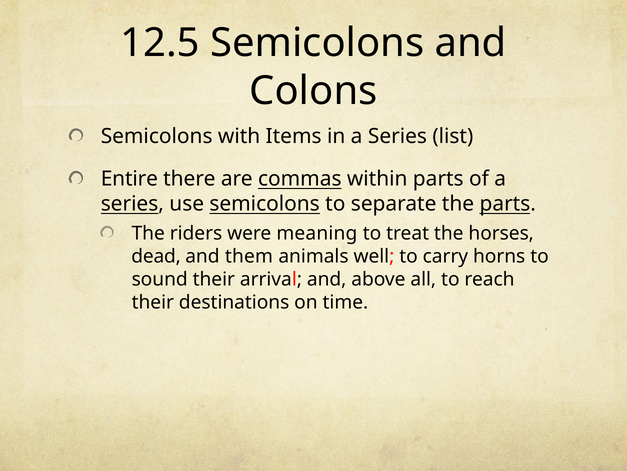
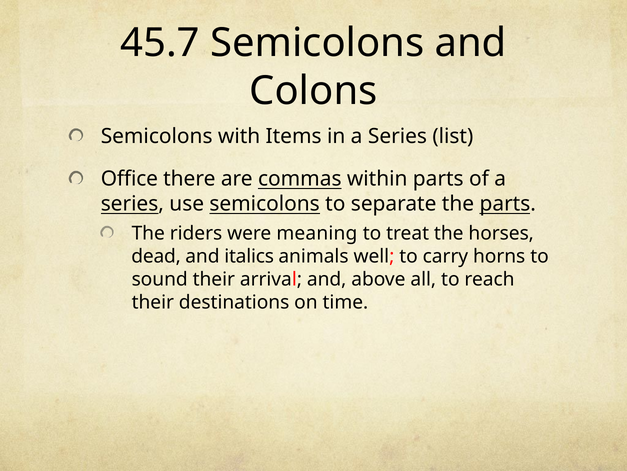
12.5: 12.5 -> 45.7 (160, 43)
Entire: Entire -> Office (129, 179)
them: them -> italics (249, 256)
